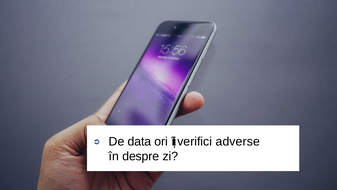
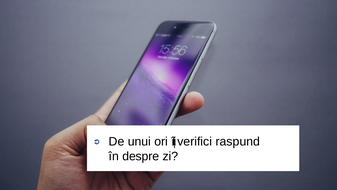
data: data -> unui (139, 141)
adverse: adverse -> raspund (238, 141)
